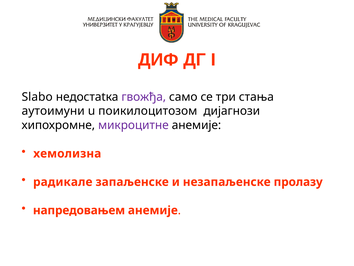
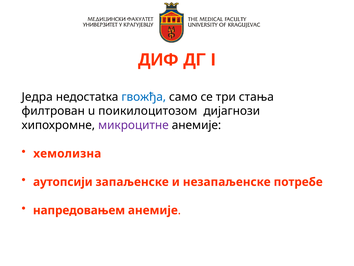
Slabo: Slabo -> Једра (37, 97)
гвожђа colour: purple -> blue (144, 97)
аутоимуни: аутоимуни -> филтрован (53, 111)
радикале: радикале -> aутопсији (63, 182)
пролазу: пролазу -> потребе (298, 182)
